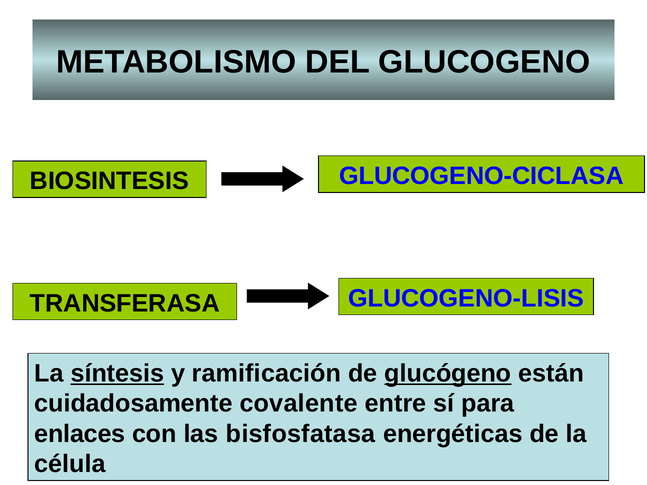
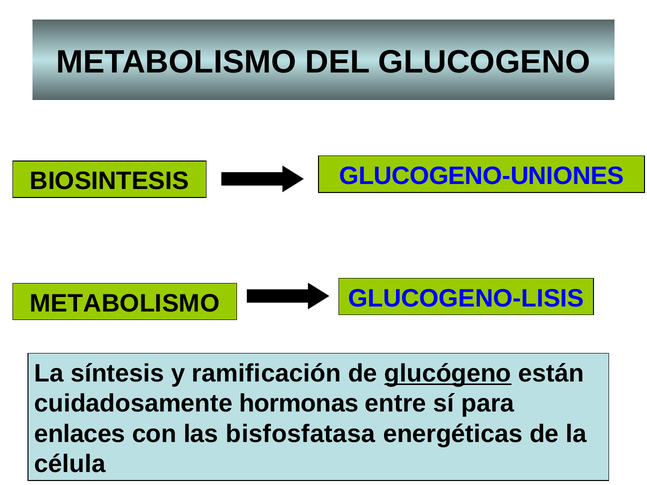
GLUCOGENO-CICLASA: GLUCOGENO-CICLASA -> GLUCOGENO-UNIONES (482, 176)
TRANSFERASA: TRANSFERASA -> METABOLISMO (125, 303)
síntesis underline: present -> none (117, 374)
covalente: covalente -> hormonas (299, 404)
